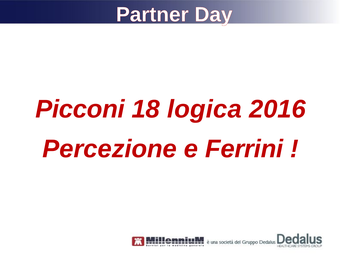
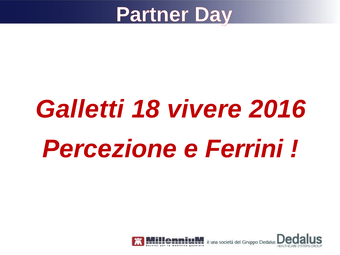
Picconi: Picconi -> Galletti (80, 109)
logica: logica -> vivere (204, 109)
